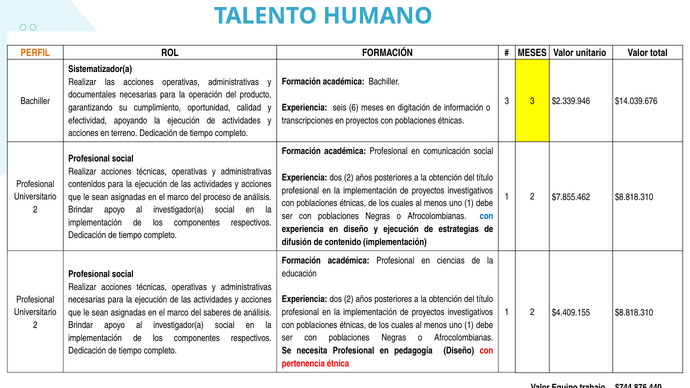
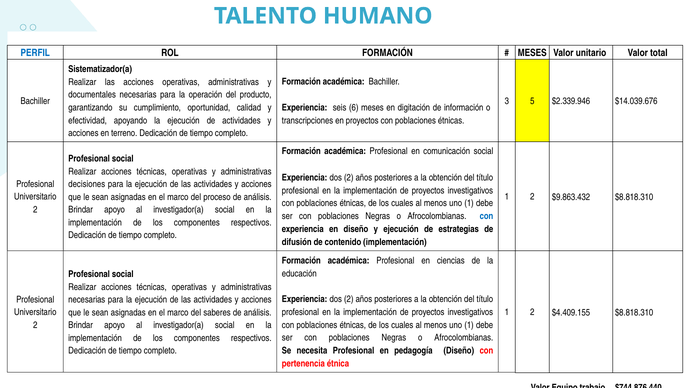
PERFIL colour: orange -> blue (35, 53)
3 3: 3 -> 5 (532, 101)
contenidos: contenidos -> decisiones (87, 184)
$7.855.462: $7.855.462 -> $9.863.432 (571, 197)
